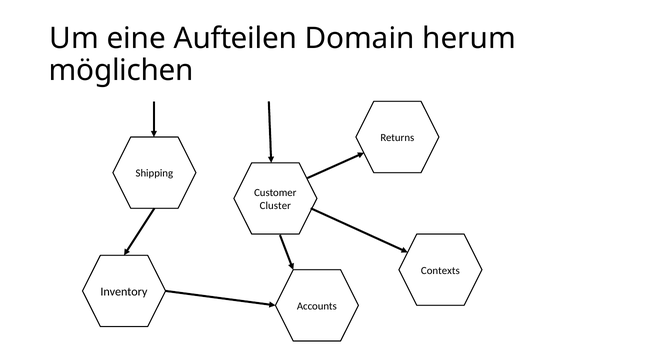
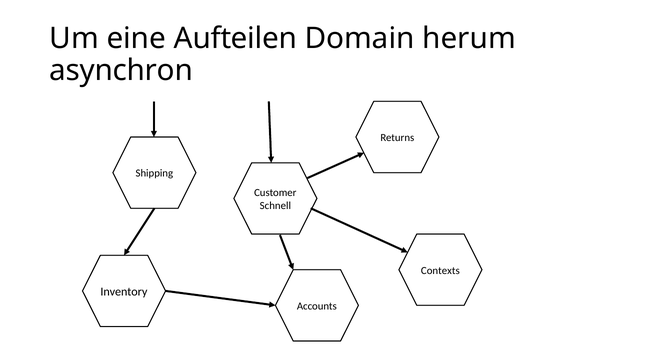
möglichen: möglichen -> asynchron (121, 71)
Cluster: Cluster -> Schnell (275, 206)
